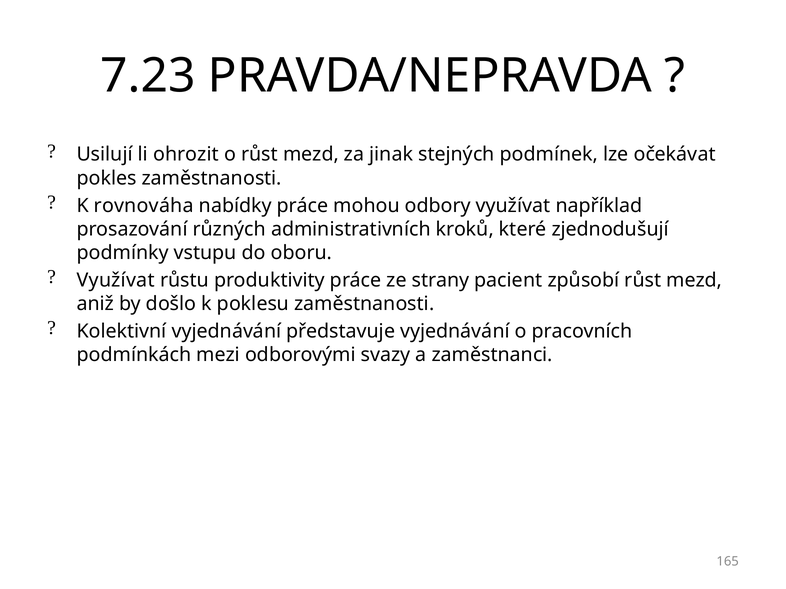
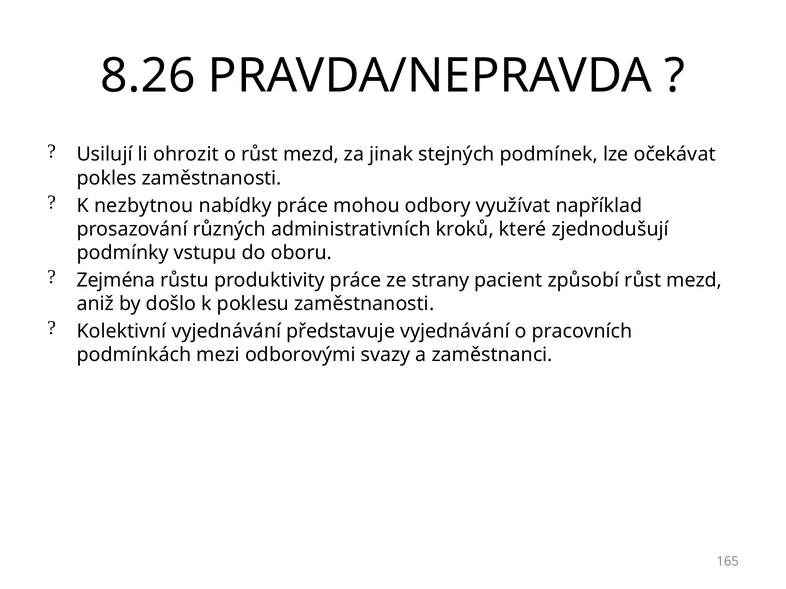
7.23: 7.23 -> 8.26 (148, 76)
rovnováha: rovnováha -> nezbytnou (144, 206)
Využívat: Využívat -> Zejména (116, 280)
